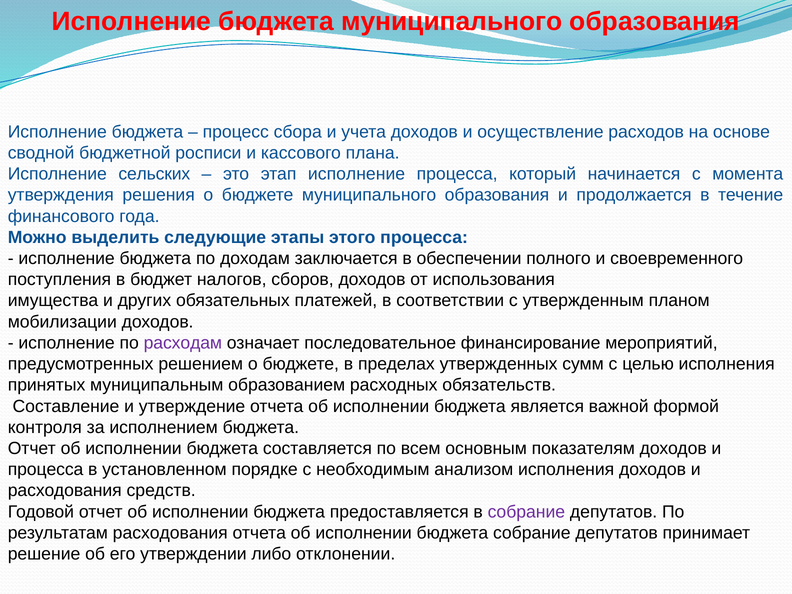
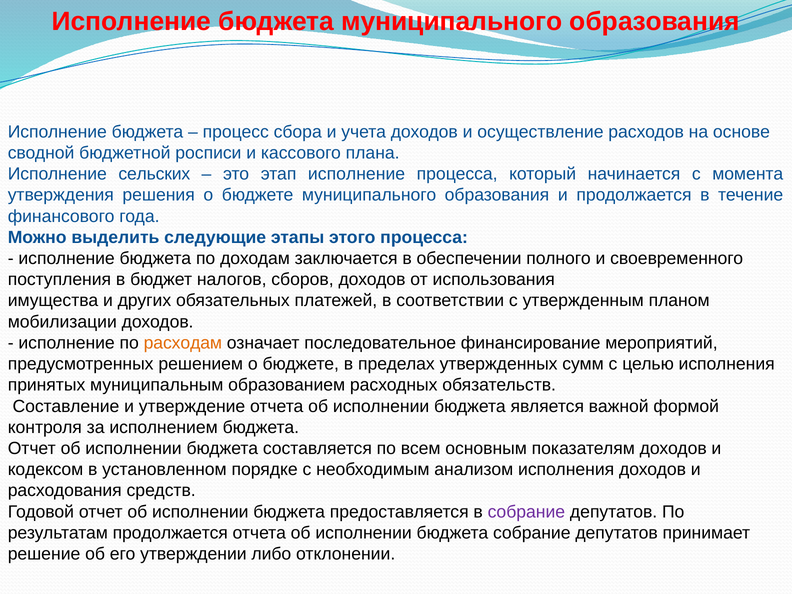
расходам colour: purple -> orange (183, 343)
процесса: процесса -> кодексом (46, 470)
результатам расходования: расходования -> продолжается (170, 533)
